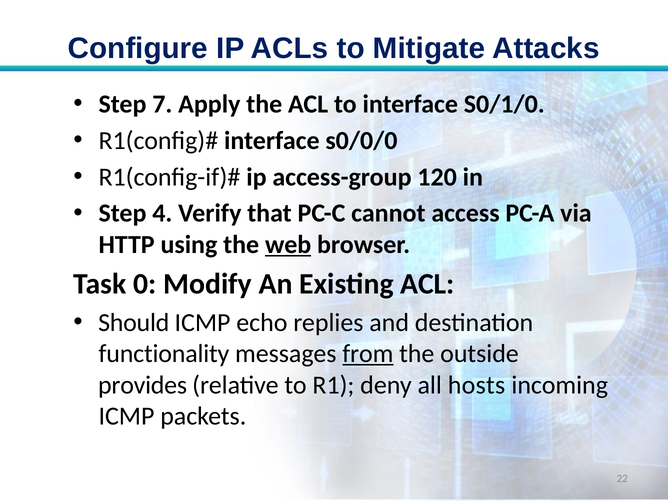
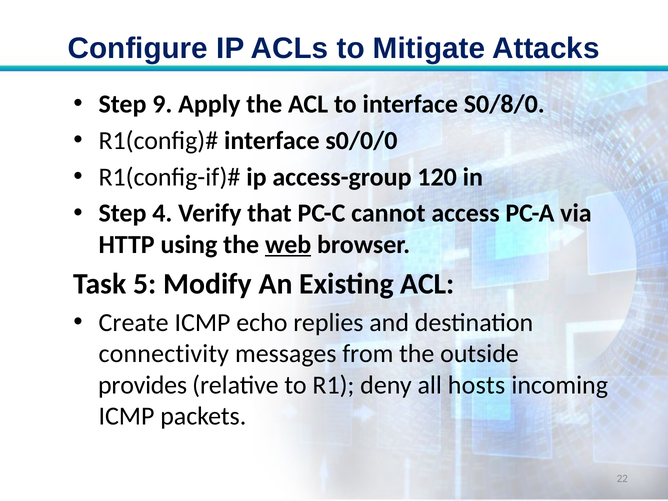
7: 7 -> 9 (162, 104)
S0/1/0: S0/1/0 -> S0/8/0 (504, 104)
0: 0 -> 5 (145, 284)
Should: Should -> Create (134, 323)
functionality: functionality -> connectivity (164, 354)
from underline: present -> none (368, 354)
